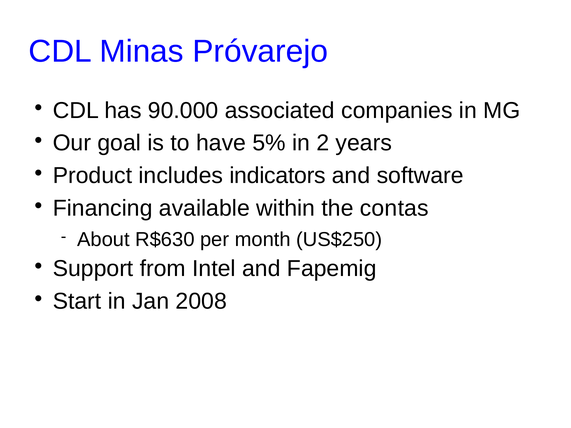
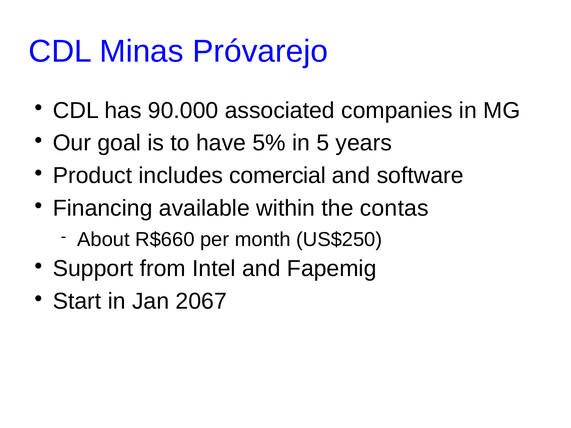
2: 2 -> 5 (323, 143)
indicators: indicators -> comercial (278, 176)
R$630: R$630 -> R$660 (165, 240)
2008: 2008 -> 2067 (201, 301)
